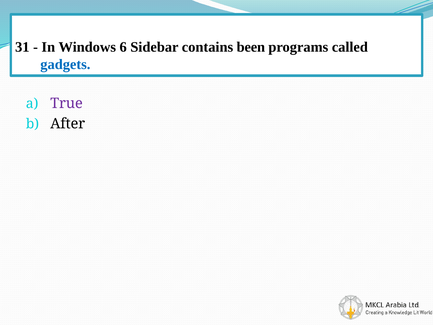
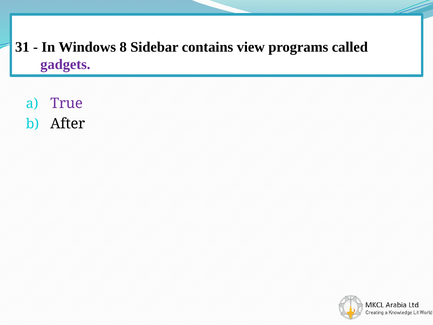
6: 6 -> 8 (123, 47)
been: been -> view (251, 47)
gadgets colour: blue -> purple (65, 64)
